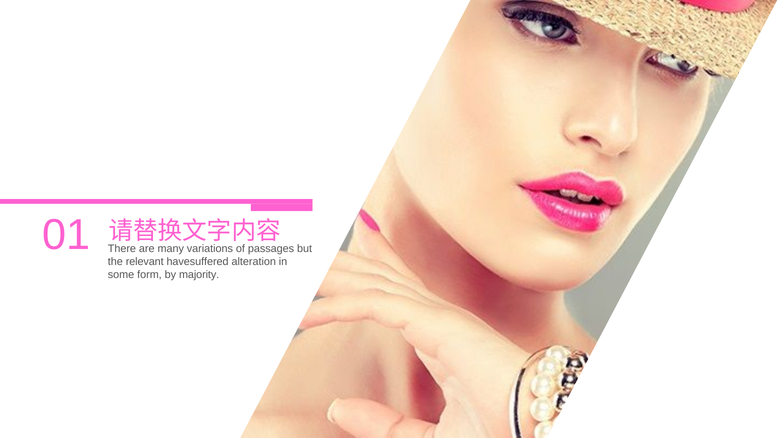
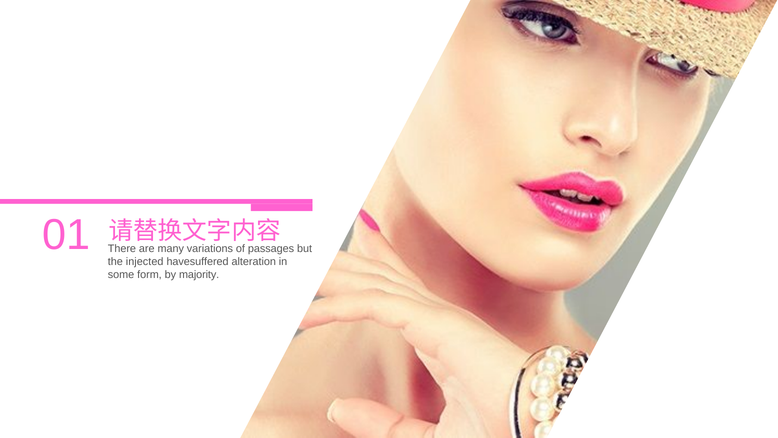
relevant: relevant -> injected (145, 261)
